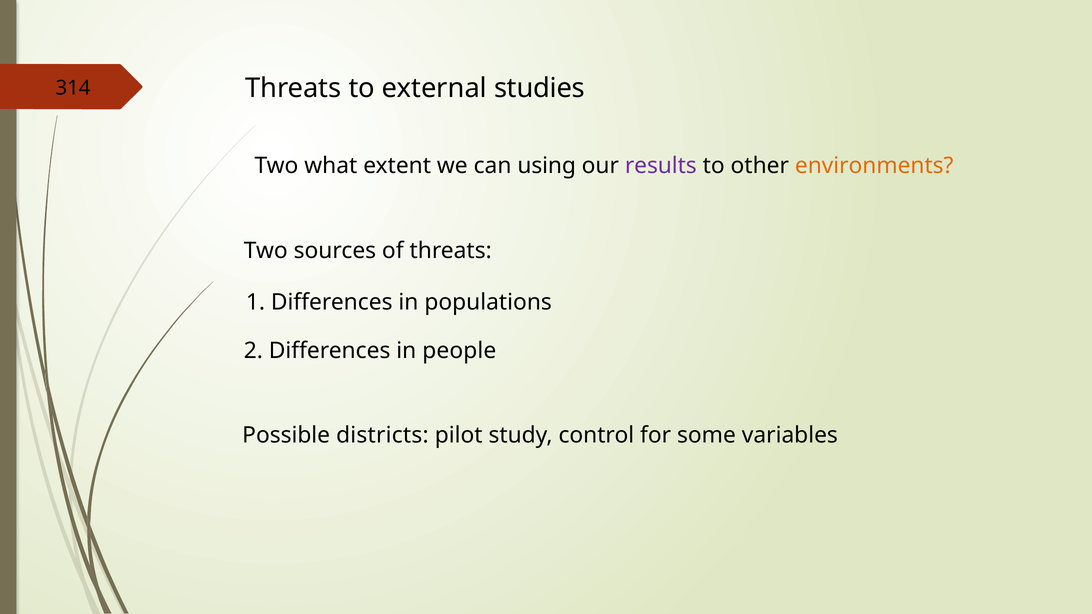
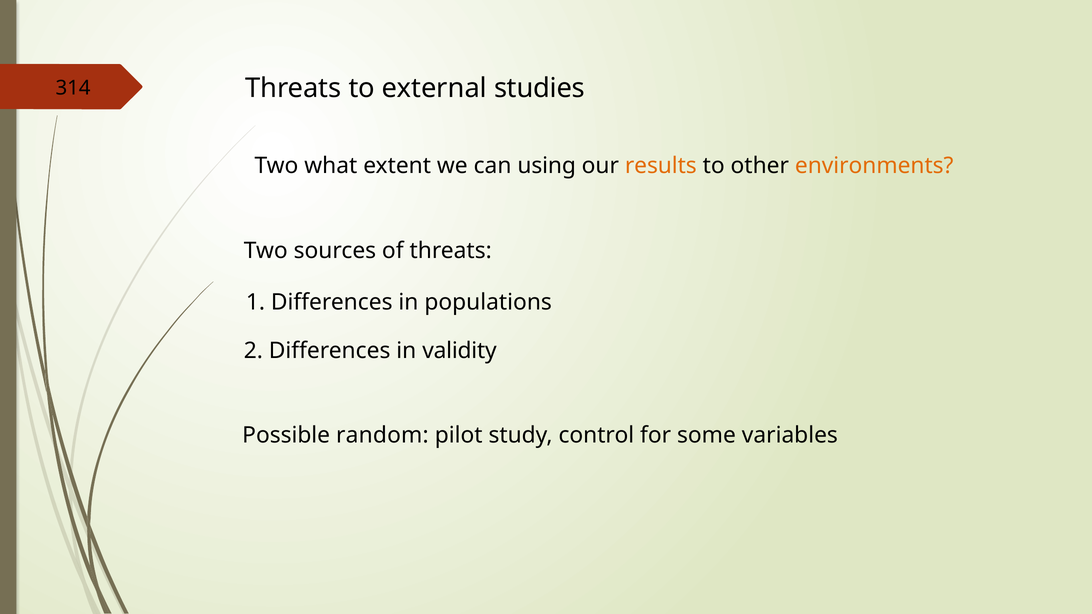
results colour: purple -> orange (661, 166)
people: people -> validity (459, 351)
districts: districts -> random (382, 436)
